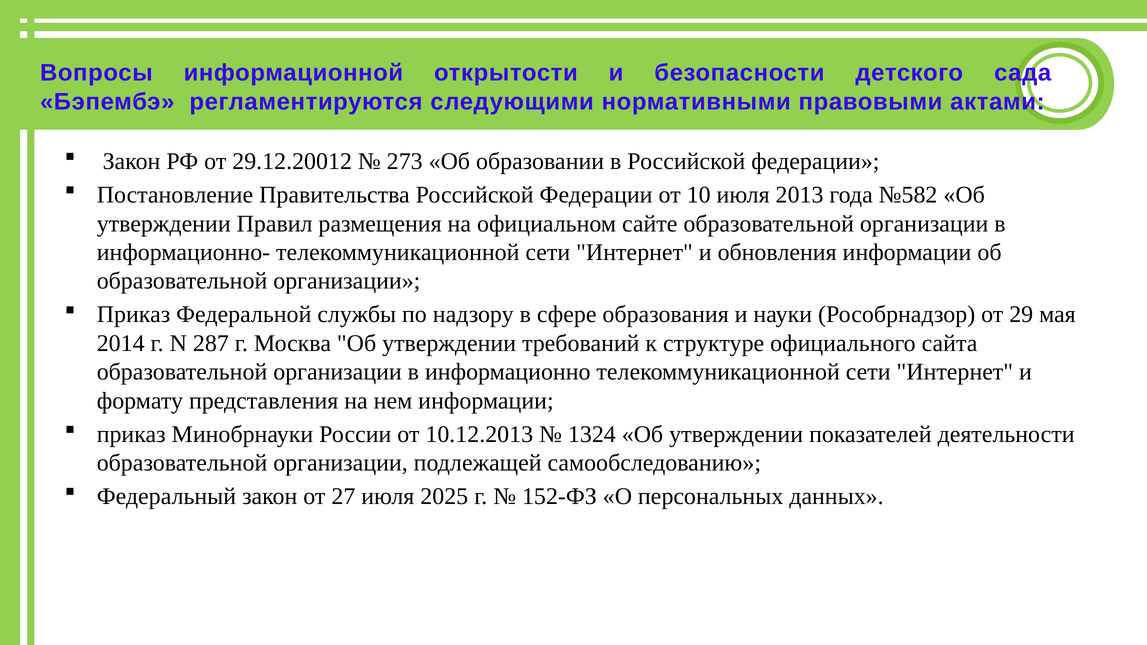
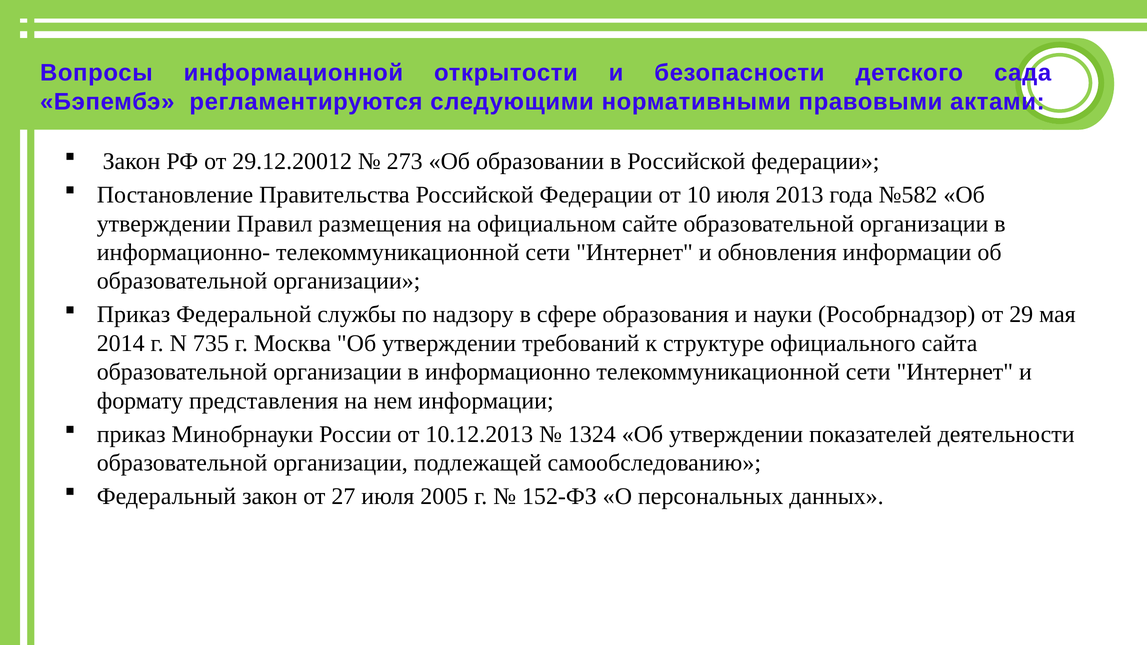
287: 287 -> 735 (211, 343)
2025: 2025 -> 2005 (444, 497)
